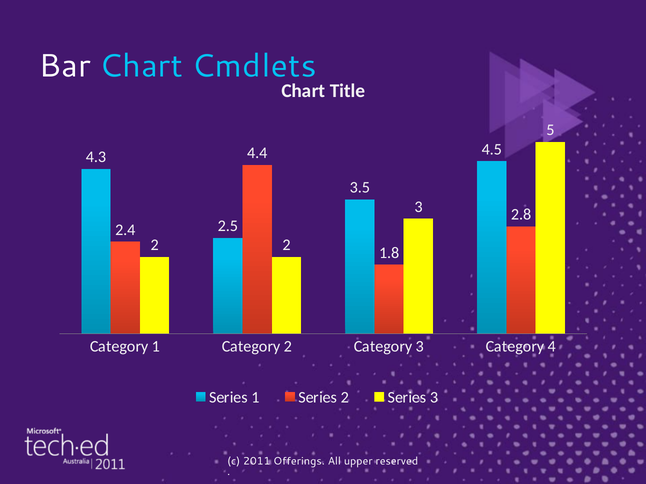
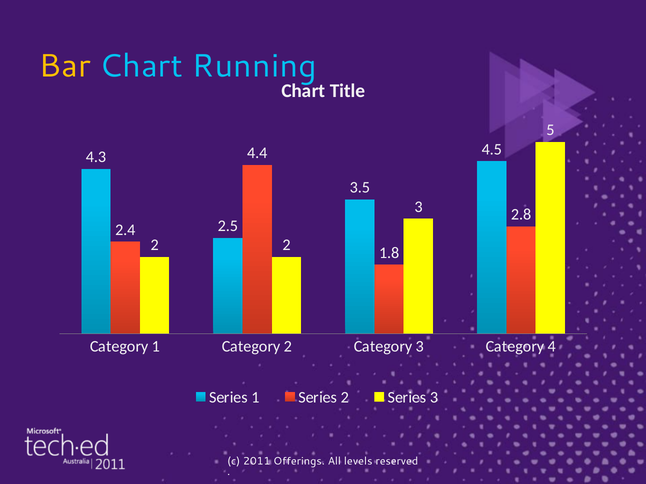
Bar colour: white -> yellow (65, 66)
Cmdlets: Cmdlets -> Running (254, 66)
upper: upper -> levels (358, 462)
